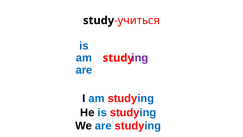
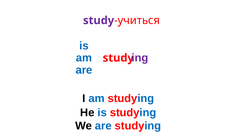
study colour: black -> purple (99, 20)
